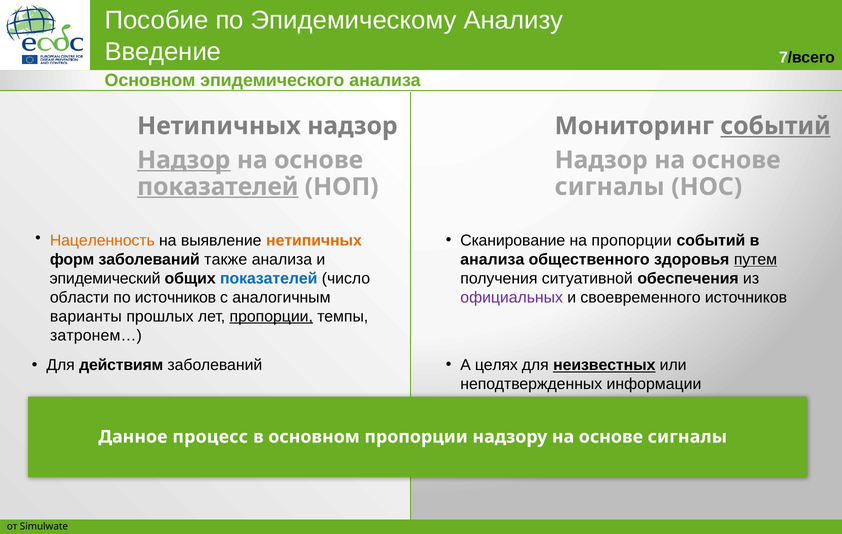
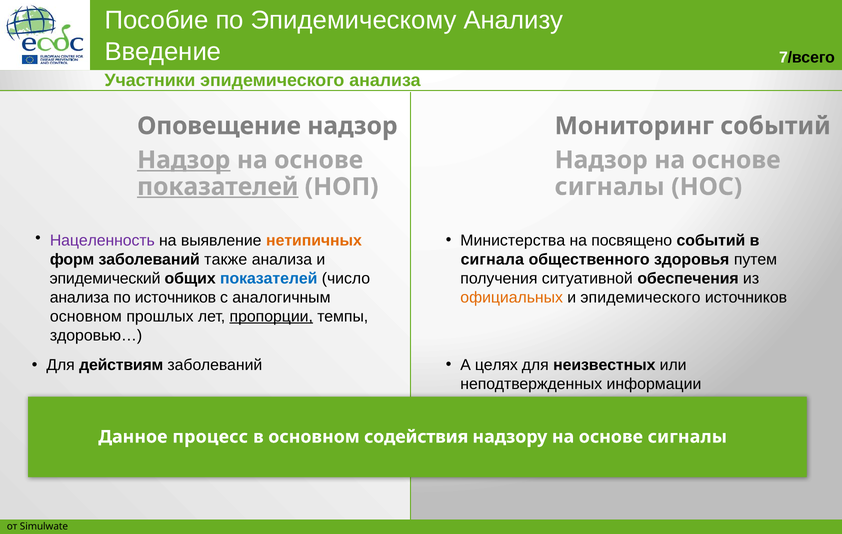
Основном: Основном -> Участники (150, 80)
Нетипичных: Нетипичных -> Оповещение (219, 126)
событий underline: present -> none (776, 126)
Нацеленность colour: orange -> purple (102, 241)
Сканирование: Сканирование -> Министерства (513, 241)
на пропорции: пропорции -> посвящено (632, 241)
анализа: анализа -> сигнала (492, 260)
путем underline: present -> none (756, 260)
области: области -> анализа (80, 298)
официальных colour: purple -> orange (512, 298)
и своевременного: своевременного -> эпидемического (640, 298)
варианты: варианты -> основном (86, 317)
затронем…: затронем… -> здоровью… (96, 336)
неизвестных underline: present -> none (604, 366)
основном пропорции: пропорции -> содействия (416, 437)
